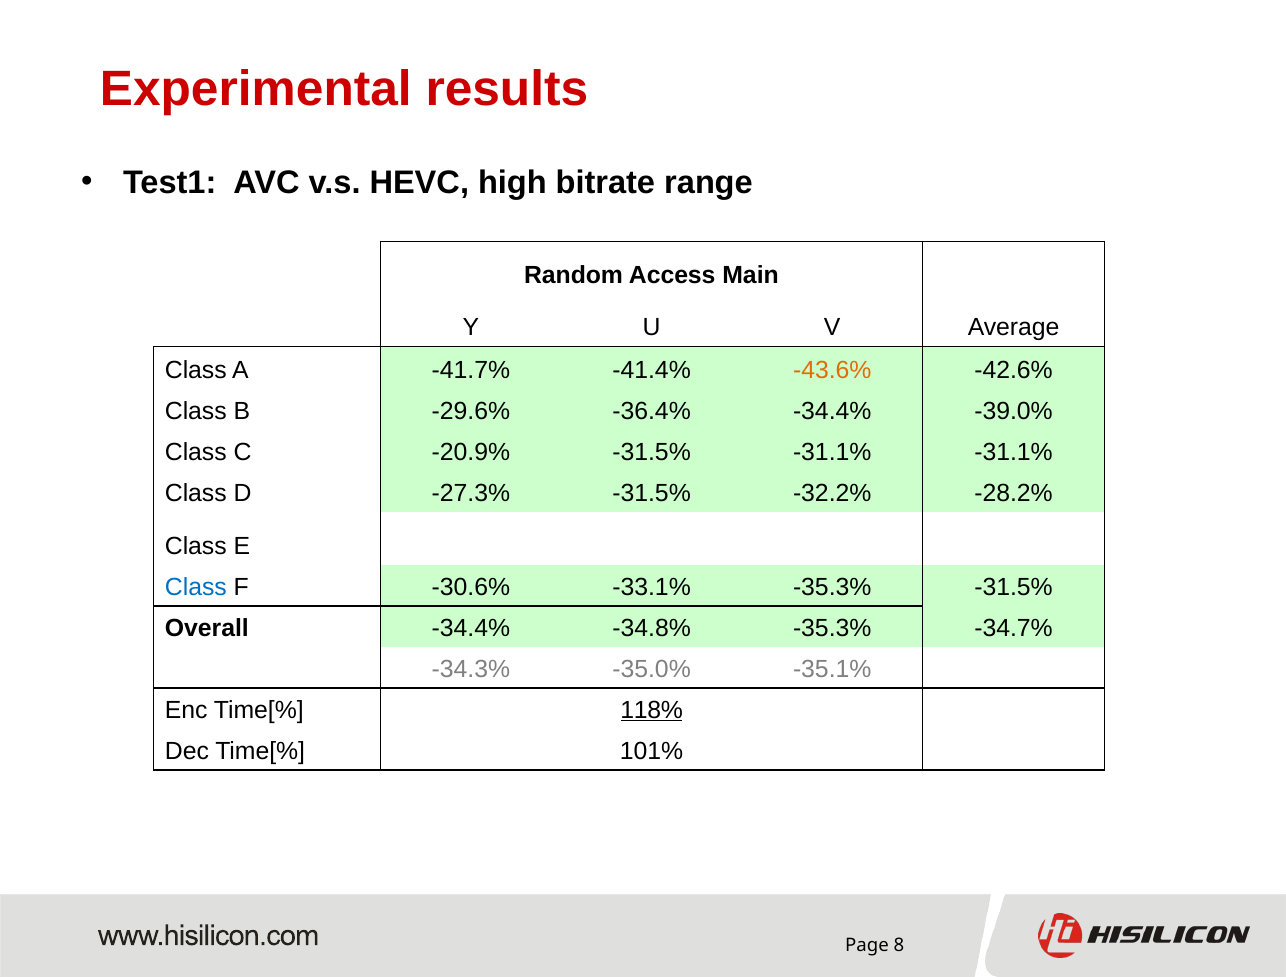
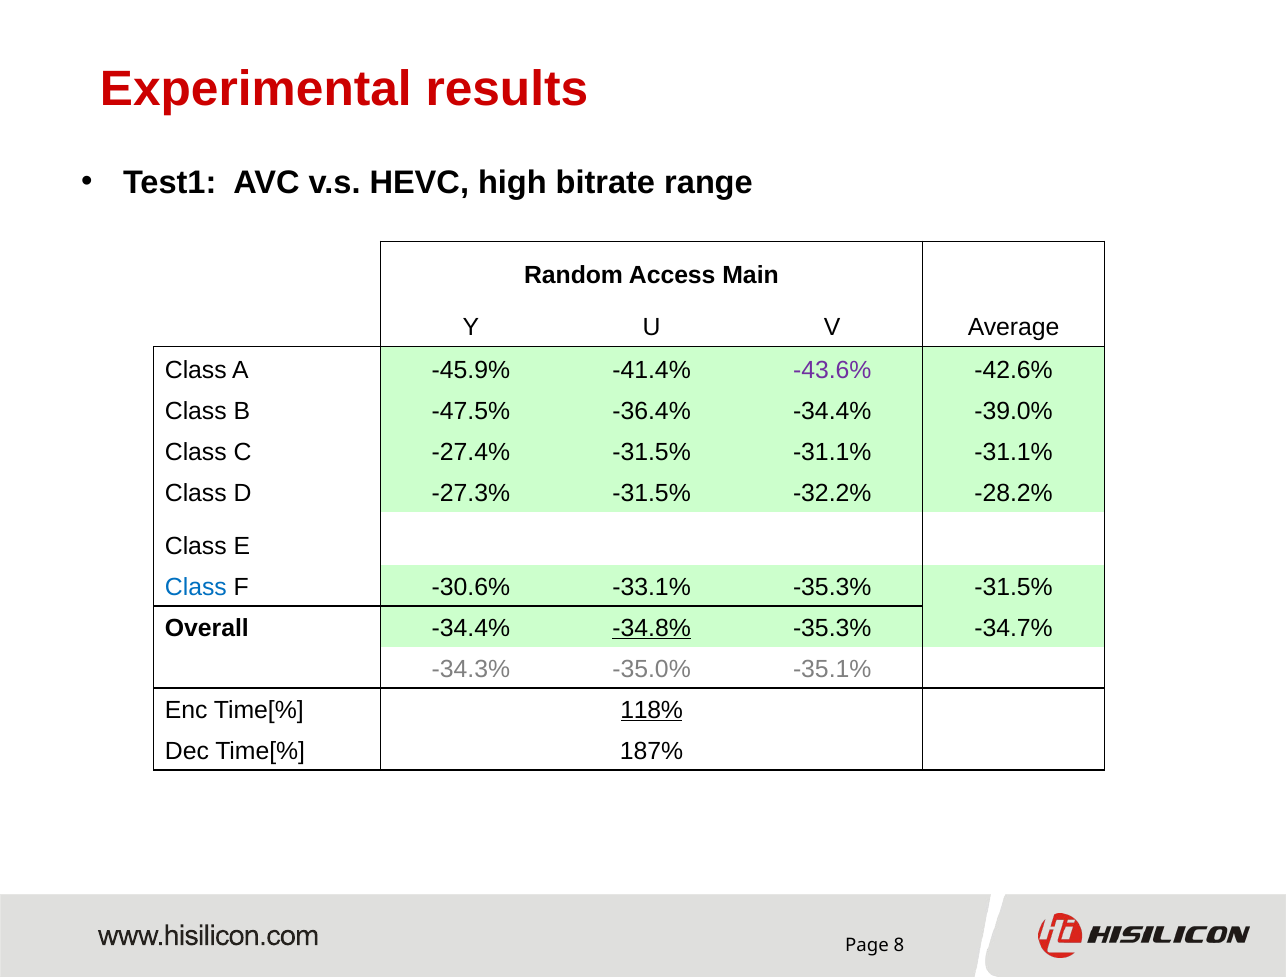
-41.7%: -41.7% -> -45.9% (471, 371)
-43.6% colour: orange -> purple (832, 371)
-29.6%: -29.6% -> -47.5% (471, 411)
-20.9%: -20.9% -> -27.4% (471, 452)
-34.8% underline: none -> present (652, 628)
101%: 101% -> 187% (651, 751)
